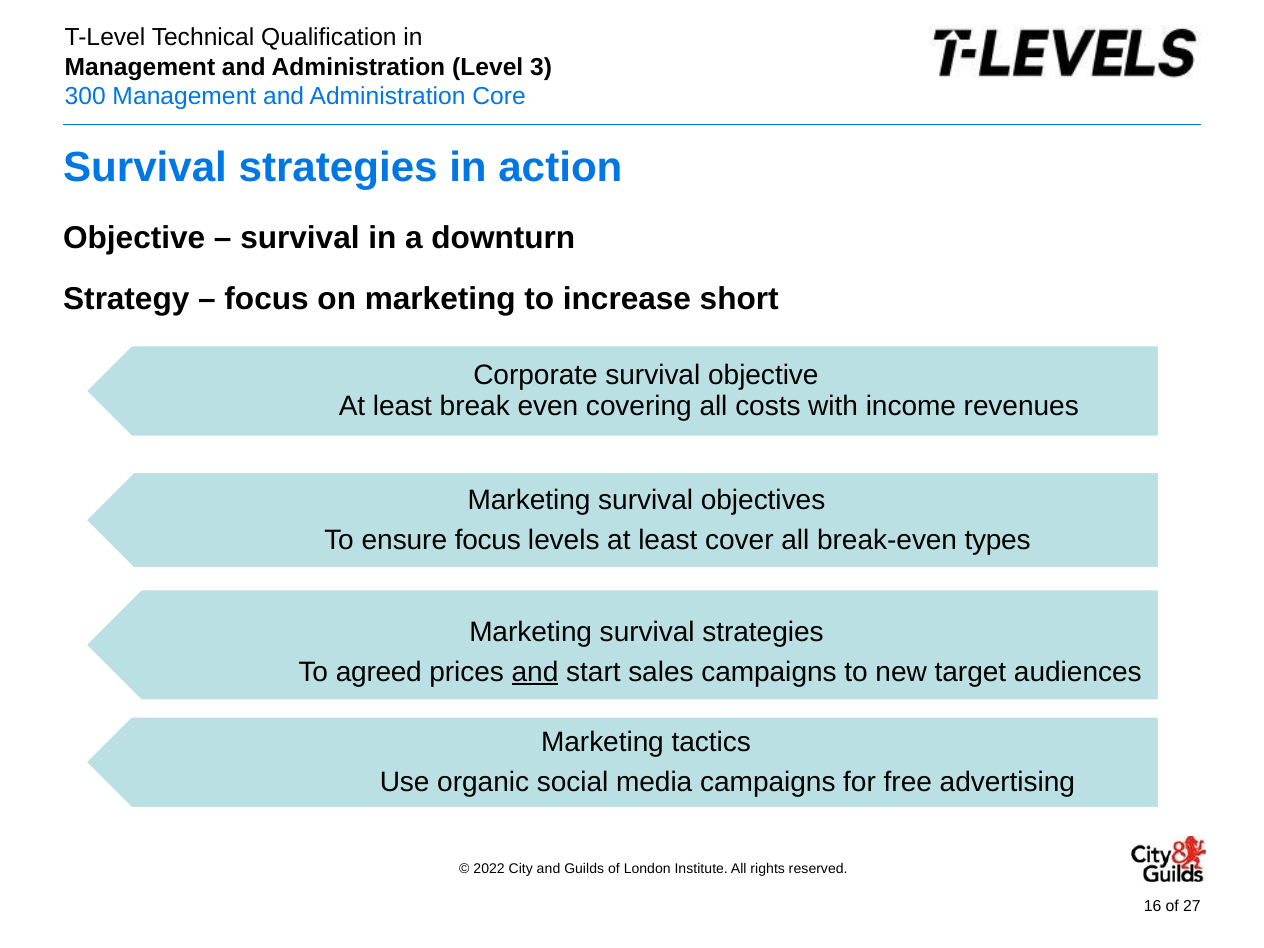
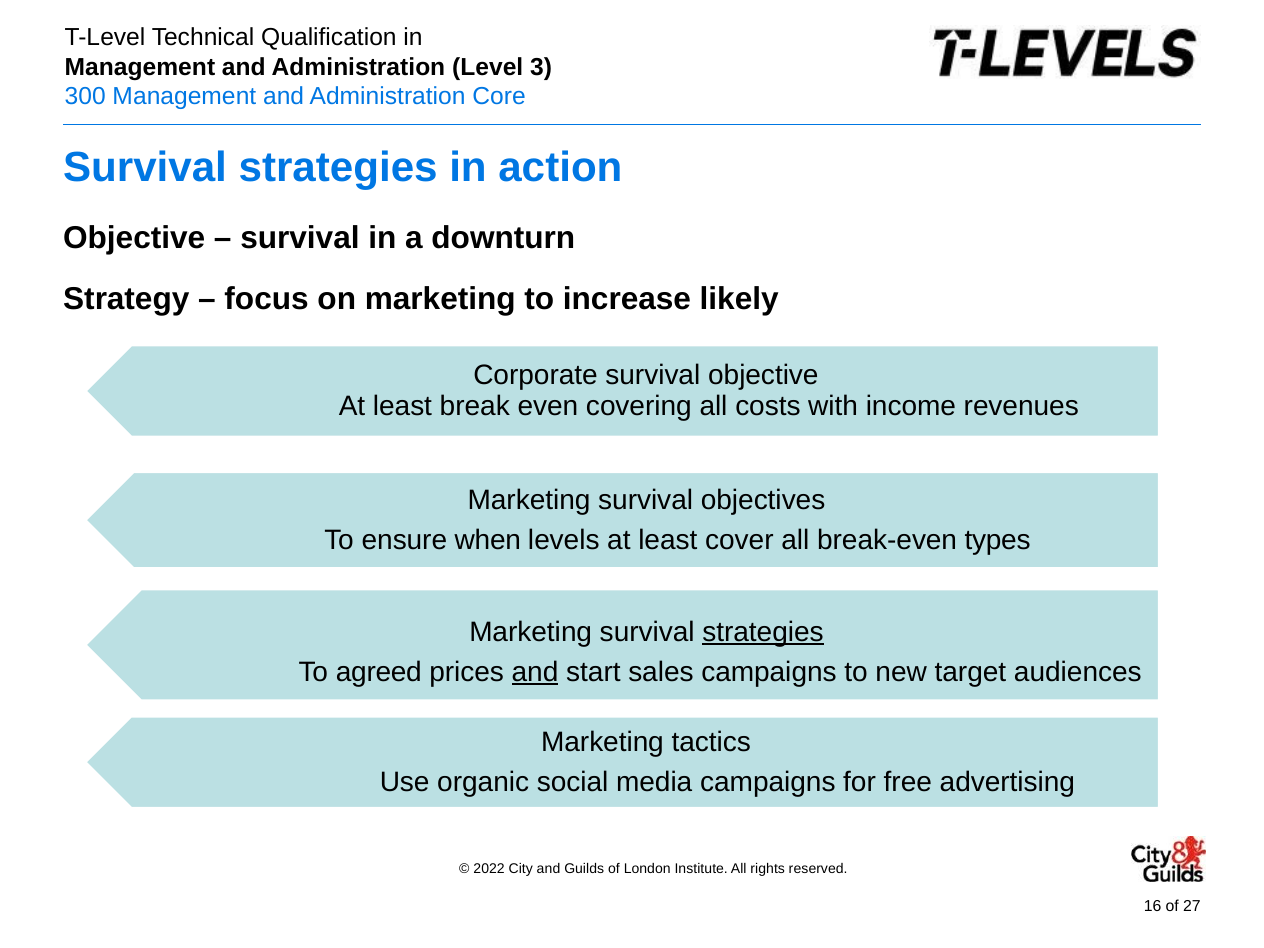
short: short -> likely (739, 299)
ensure focus: focus -> when (488, 540)
strategies underline: none -> present (763, 632)
